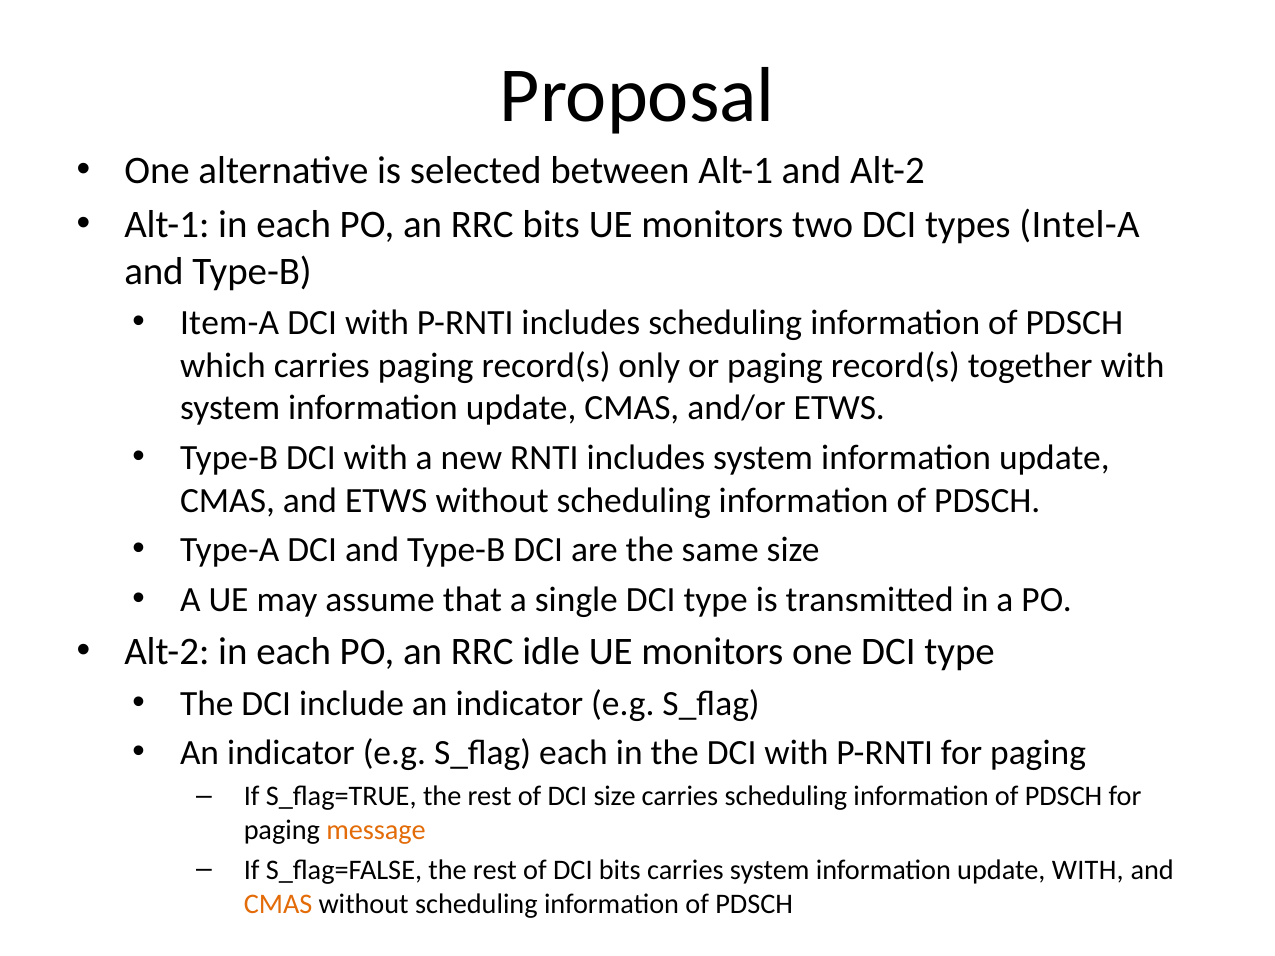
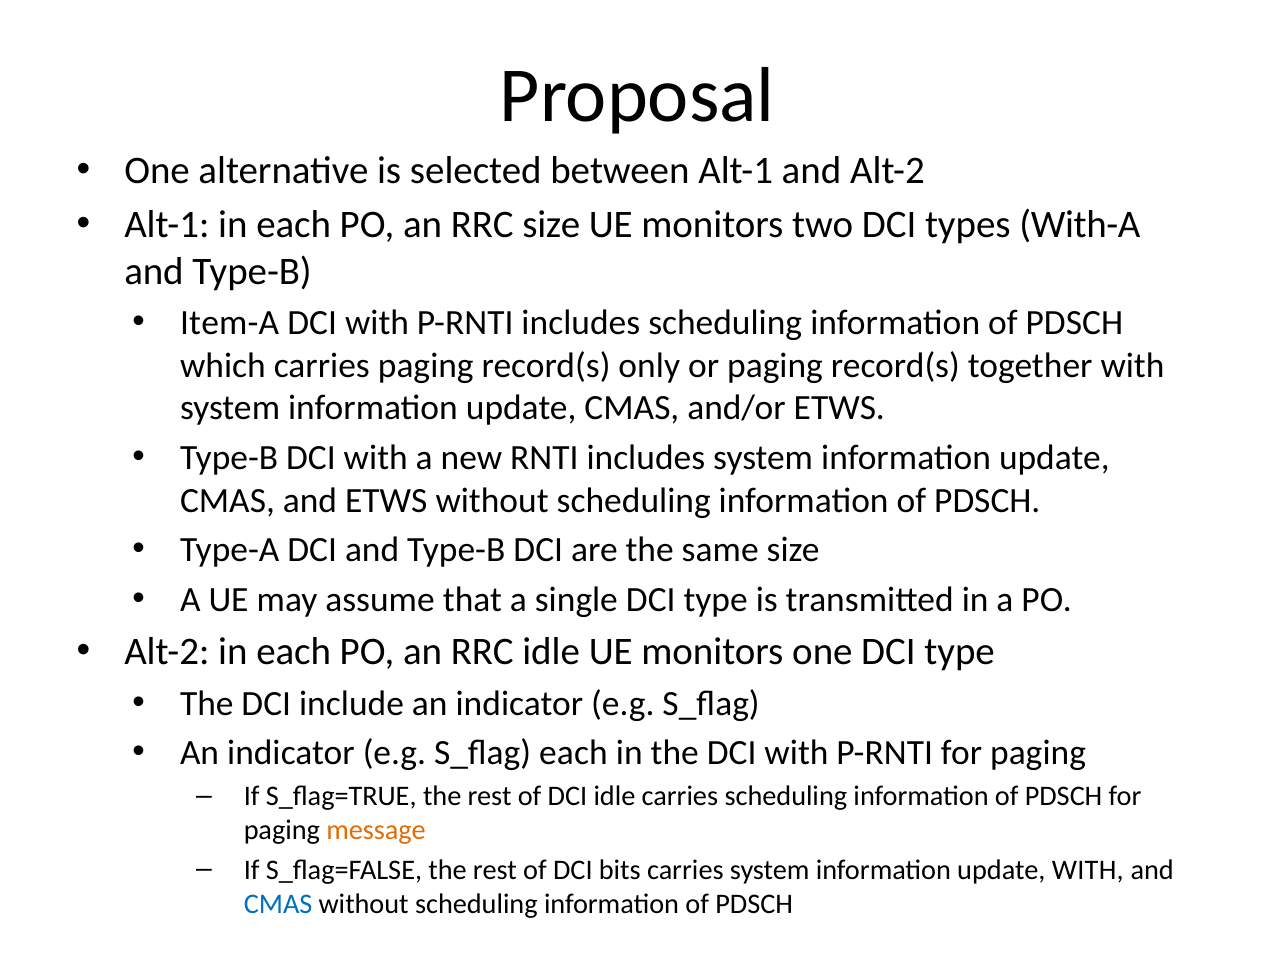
RRC bits: bits -> size (551, 225)
Intel-A: Intel-A -> With-A (1080, 225)
DCI size: size -> idle (614, 797)
CMAS colour: orange -> blue (278, 904)
